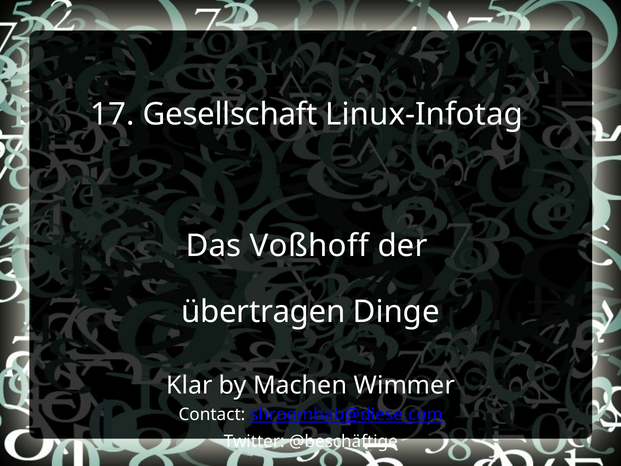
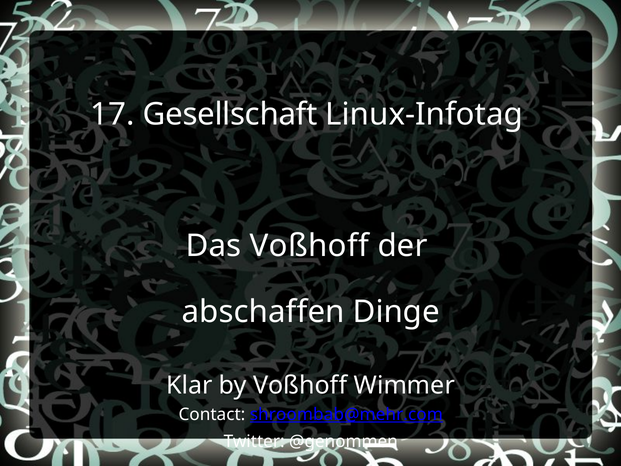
übertragen: übertragen -> abschaffen (263, 312)
by Machen: Machen -> Voßhoff (300, 386)
shroombab@diese.com: shroombab@diese.com -> shroombab@mehr.com (346, 414)
@beschäftige: @beschäftige -> @genommen (343, 441)
